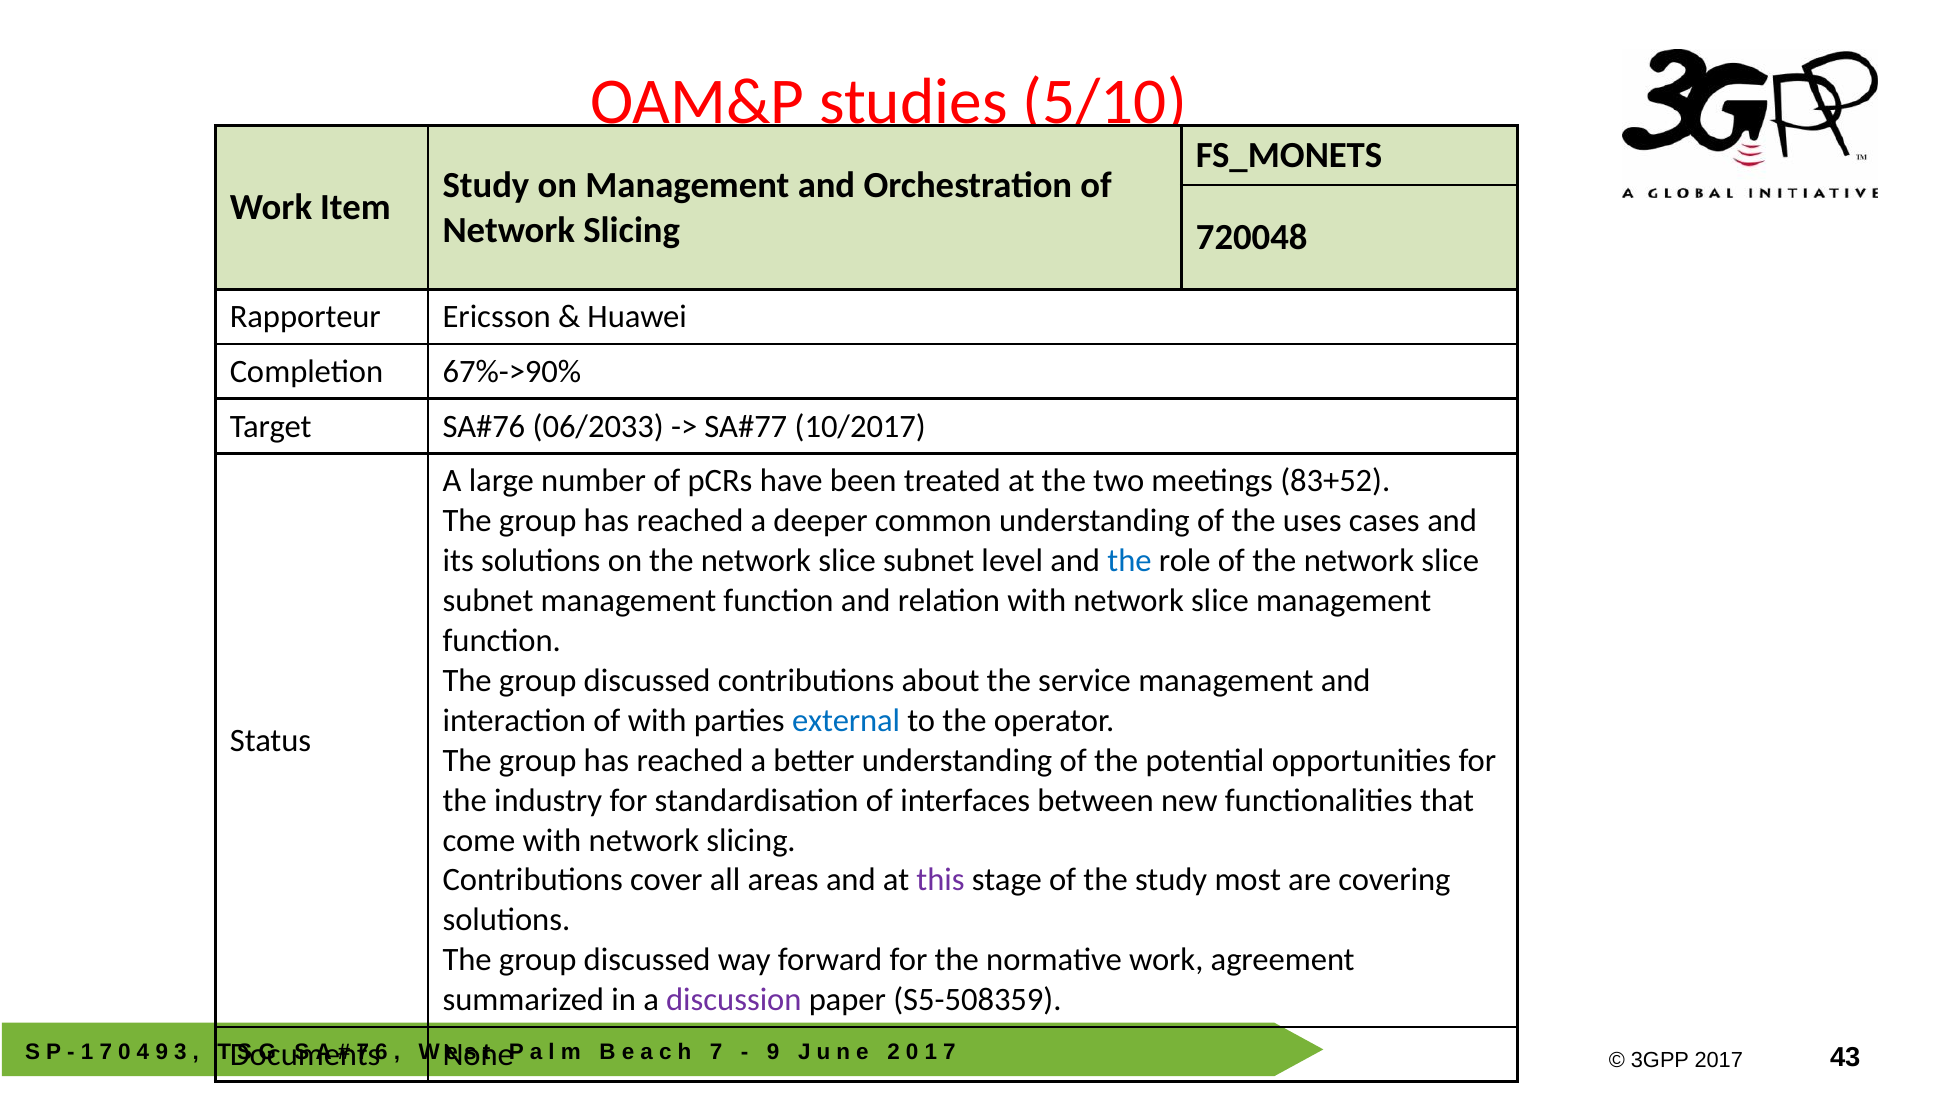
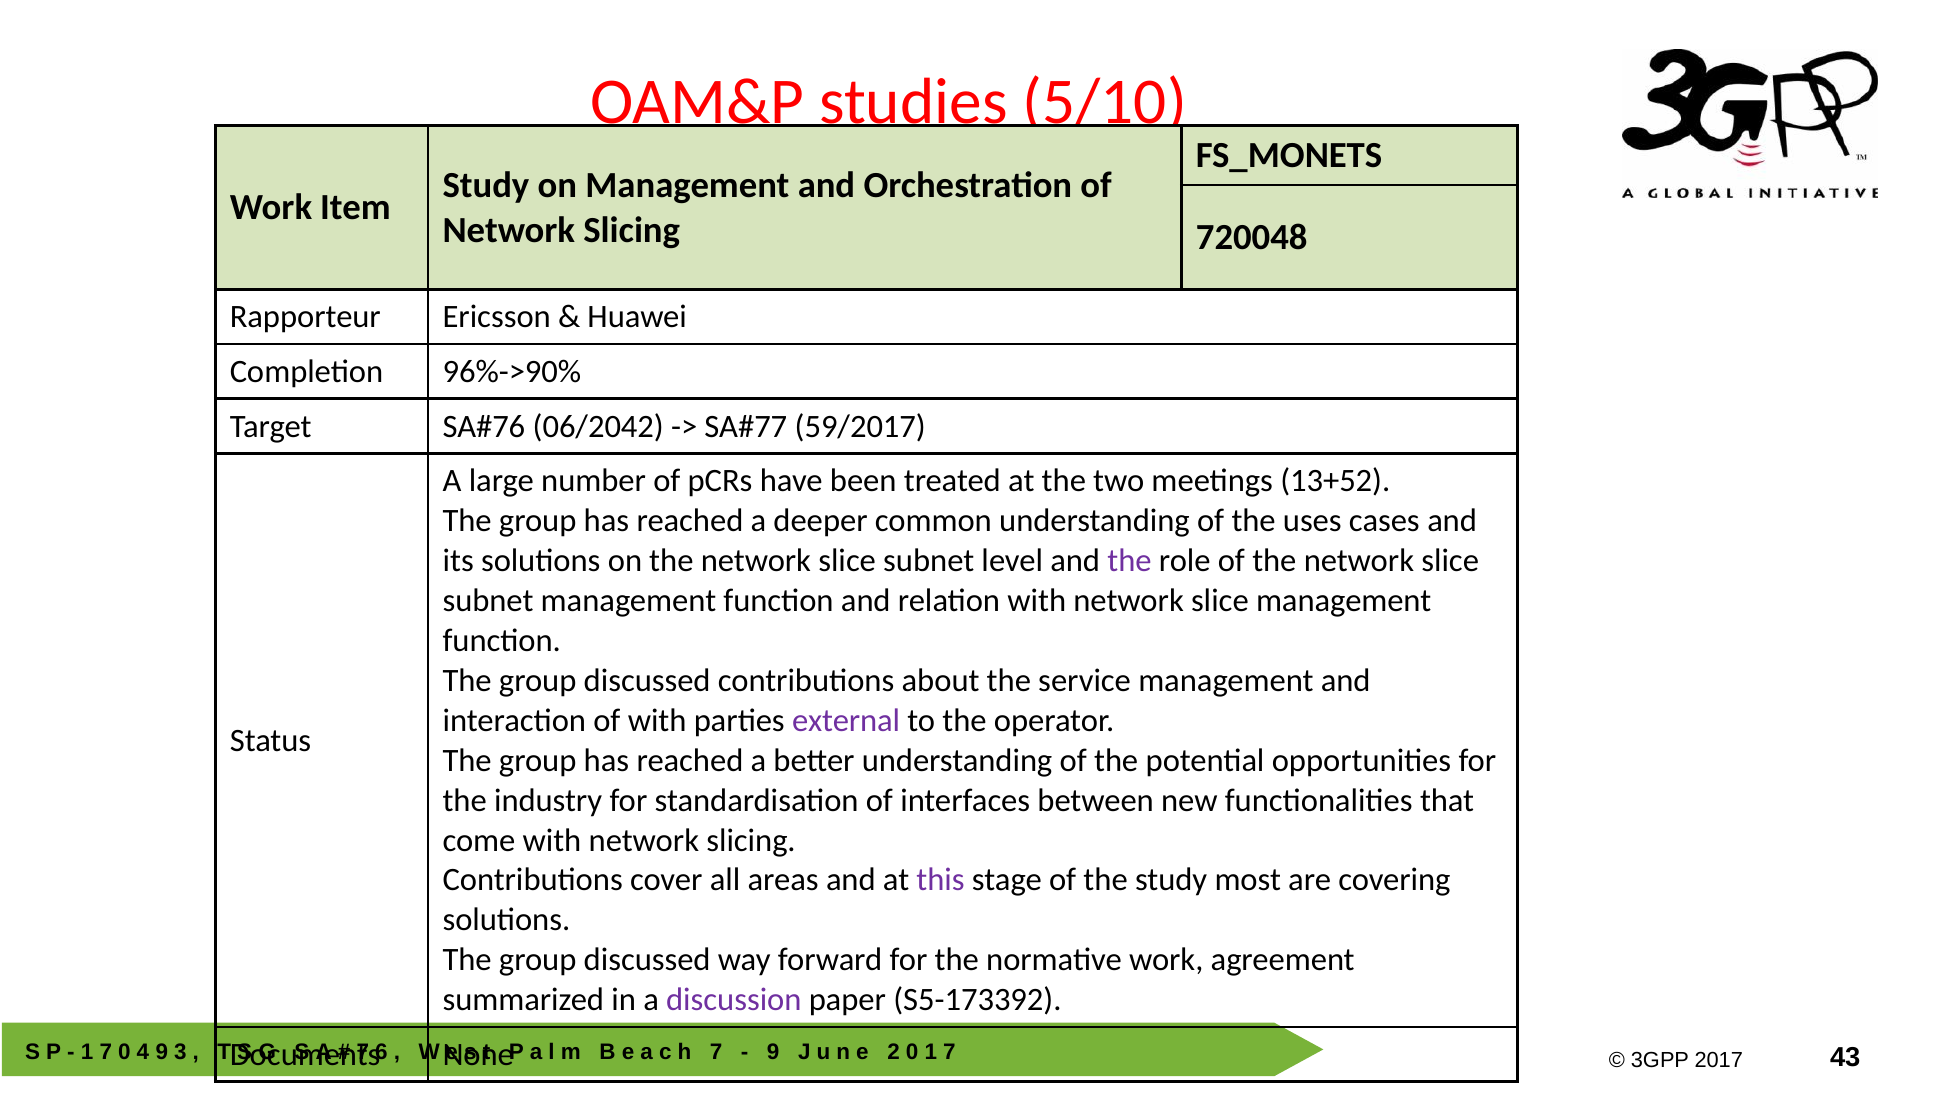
67%->90%: 67%->90% -> 96%->90% (512, 372)
06/2033: 06/2033 -> 06/2042 (598, 426)
10/2017: 10/2017 -> 59/2017 (860, 426)
83+52: 83+52 -> 13+52 (1335, 481)
the colour: blue -> purple (1130, 561)
external colour: blue -> purple (846, 720)
S5-508359: S5-508359 -> S5-173392 (977, 1000)
